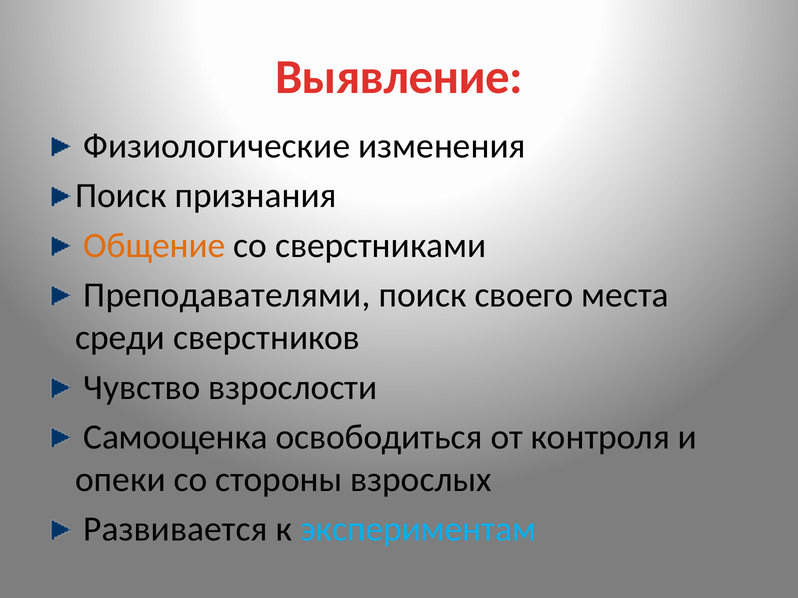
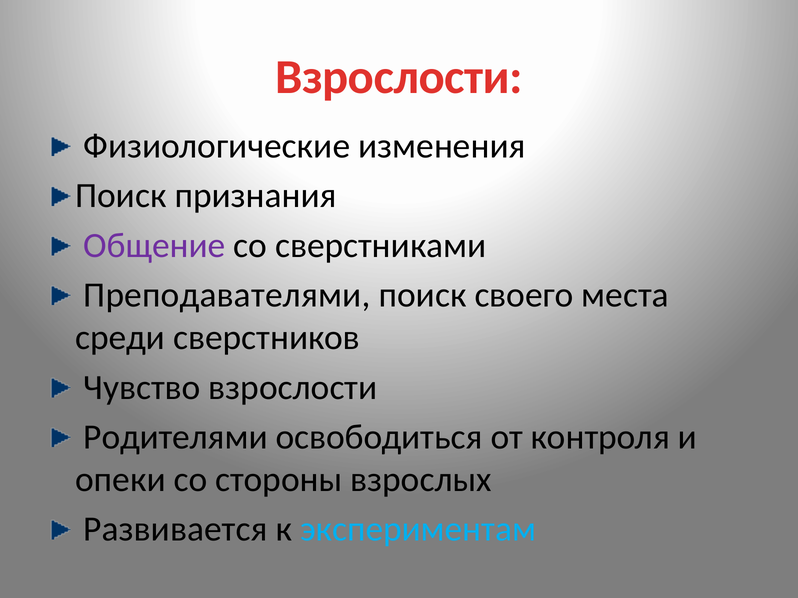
Выявление: Выявление -> Взрослости (399, 77)
Общение colour: orange -> purple (154, 246)
Самооценка: Самооценка -> Родителями (176, 437)
